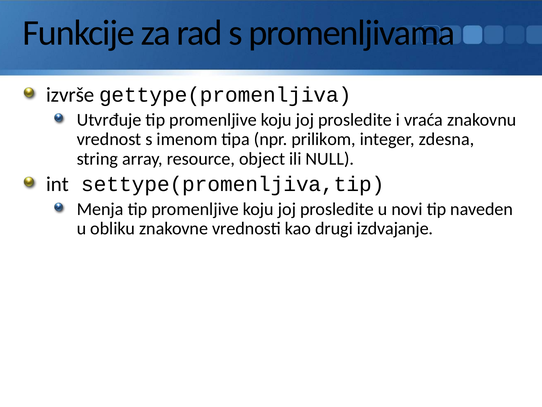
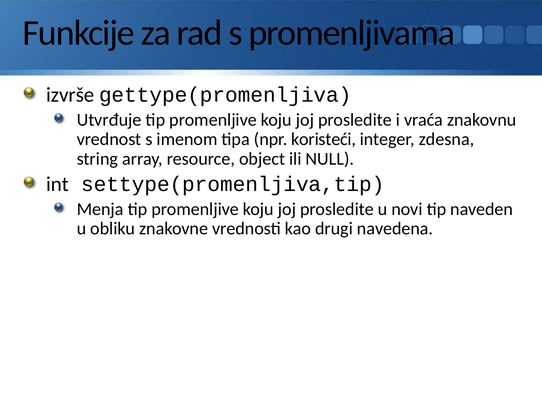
prilikom: prilikom -> koristeći (324, 139)
izdvajanje: izdvajanje -> navedena (395, 228)
